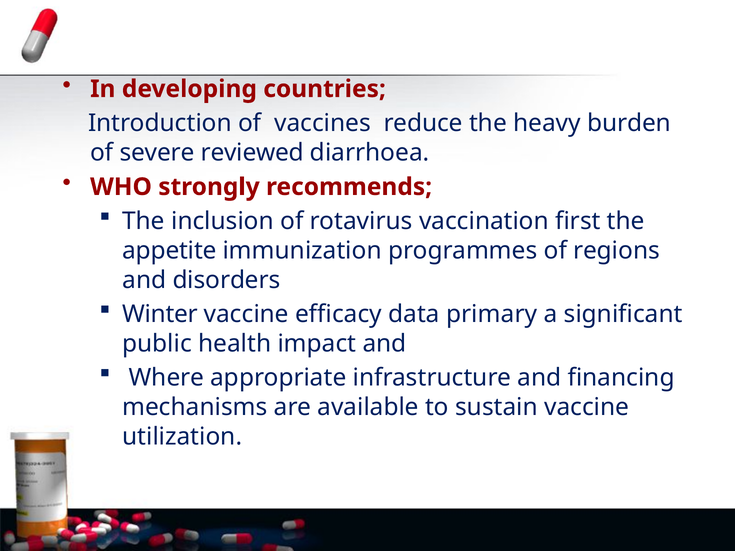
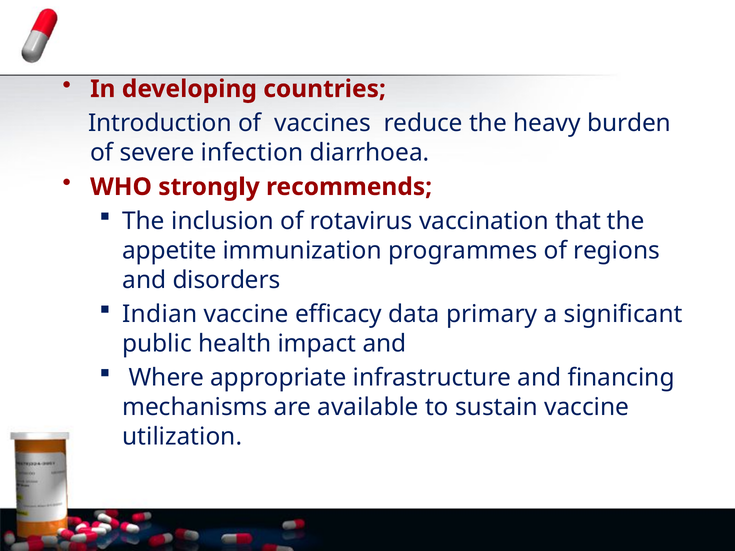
reviewed: reviewed -> infection (252, 153)
first: first -> that (578, 221)
Winter: Winter -> Indian (160, 314)
